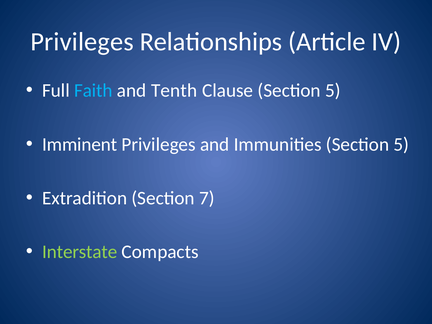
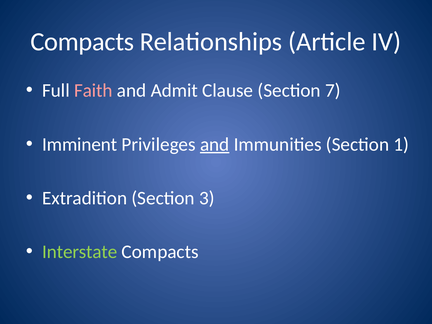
Privileges: Privileges -> Compacts (82, 42)
Faith colour: light blue -> pink (93, 91)
Tenth: Tenth -> Admit (174, 91)
Clause Section 5: 5 -> 7 (333, 91)
and underline: none -> present (215, 144)
Immunities Section 5: 5 -> 1 (401, 144)
7: 7 -> 3 (207, 198)
